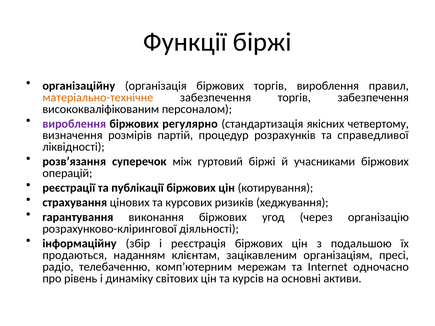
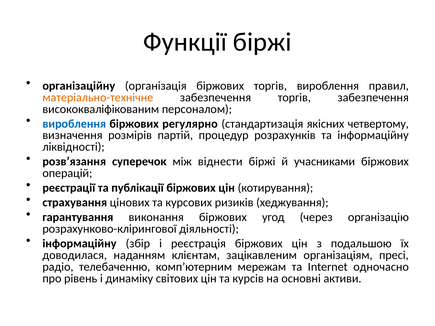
вироблення colour: purple -> blue (74, 124)
та справедливої: справедливої -> інформаційну (373, 135)
гуртовий: гуртовий -> віднести (220, 162)
продаються: продаються -> доводилася (75, 255)
